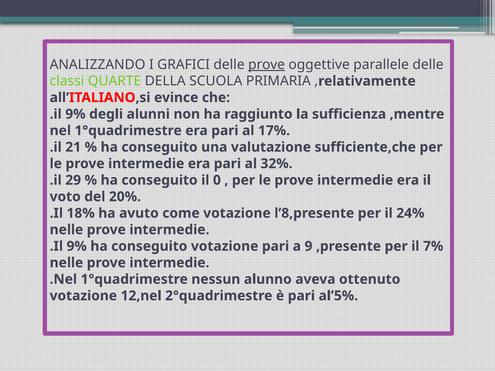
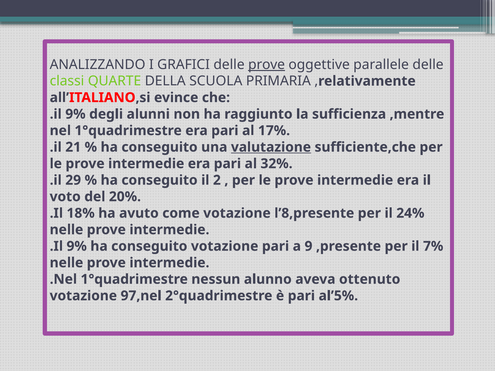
valutazione underline: none -> present (271, 147)
0: 0 -> 2 (217, 180)
12,nel: 12,nel -> 97,nel (141, 296)
